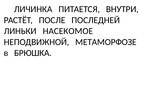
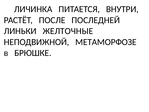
НАСЕКОМОЕ: НАСЕКОМОЕ -> ЖЕЛТОЧНЫЕ (68, 31)
БРЮШКА: БРЮШКА -> БРЮШКЕ (33, 53)
